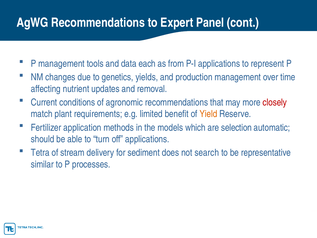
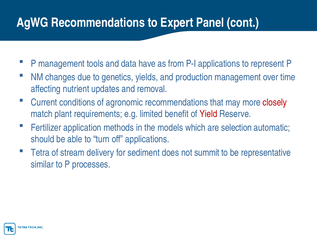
each: each -> have (147, 64)
Yield colour: orange -> red (208, 114)
search: search -> summit (207, 153)
